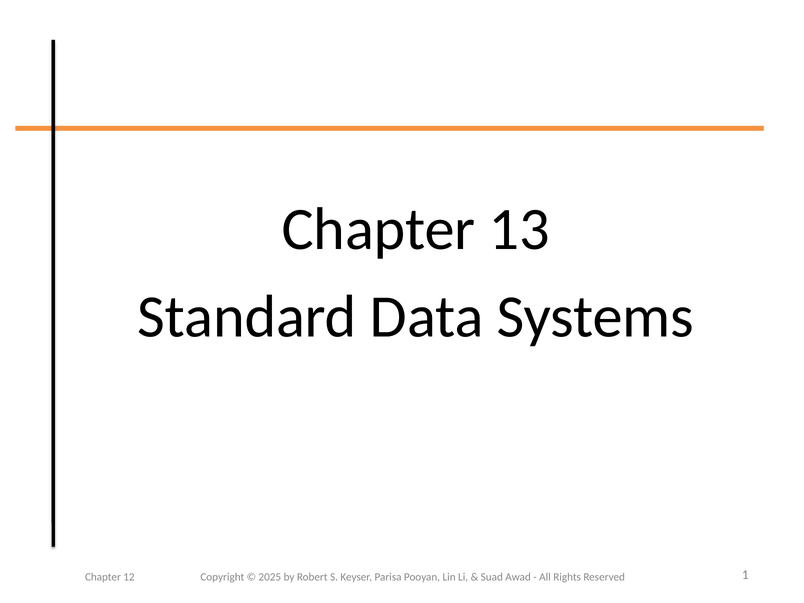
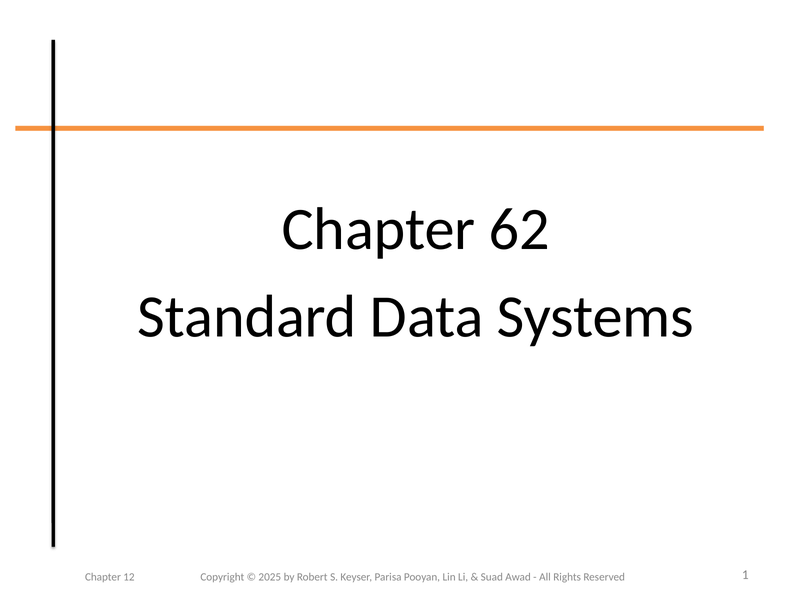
13: 13 -> 62 (519, 229)
